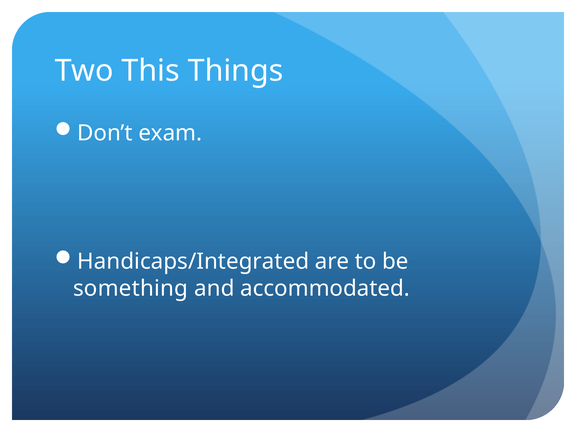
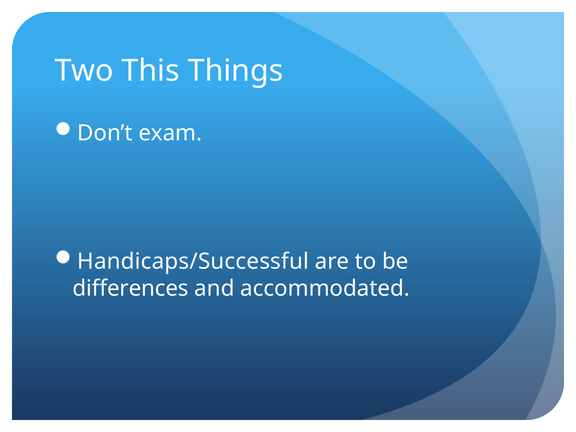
Handicaps/Integrated: Handicaps/Integrated -> Handicaps/Successful (193, 262)
something: something -> differences (131, 288)
